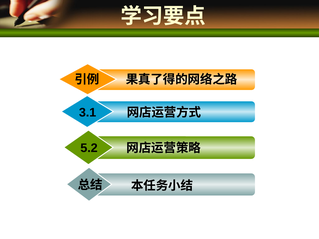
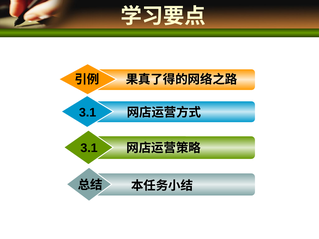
5.2: 5.2 -> 3.1 (89, 148)
